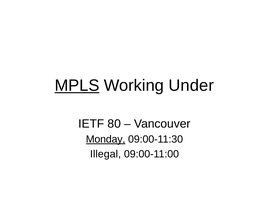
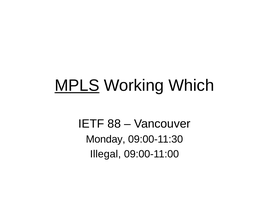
Under: Under -> Which (191, 85)
80: 80 -> 88 (114, 124)
Monday underline: present -> none (106, 139)
